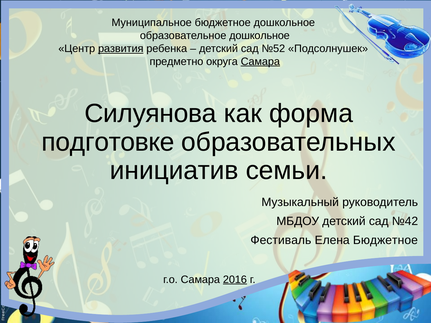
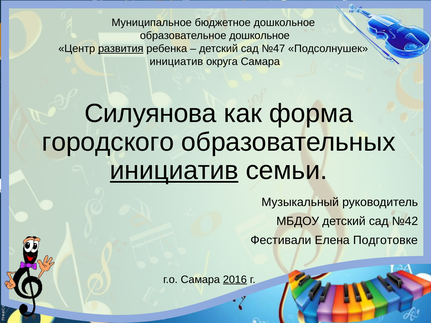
№52: №52 -> №47 (273, 49)
предметно: предметно -> инициатив (176, 62)
Самара underline: present -> none (260, 62)
подготовке: подготовке -> городского (108, 142)
инициатив underline: none -> present (174, 171)
Фестиваль: Фестиваль -> Фестивали (281, 240)
Елена Бюджетное: Бюджетное -> Подготовке (385, 240)
